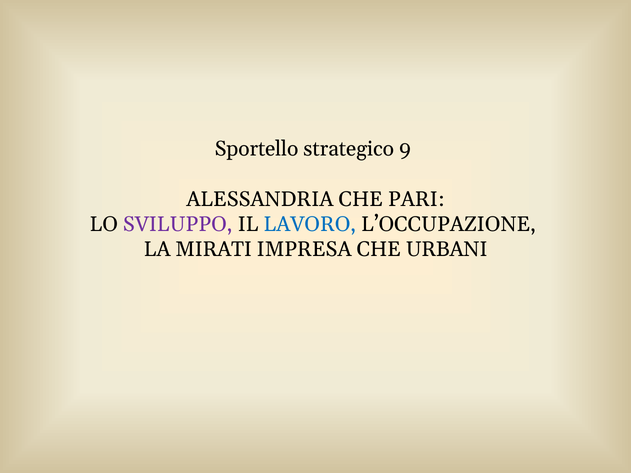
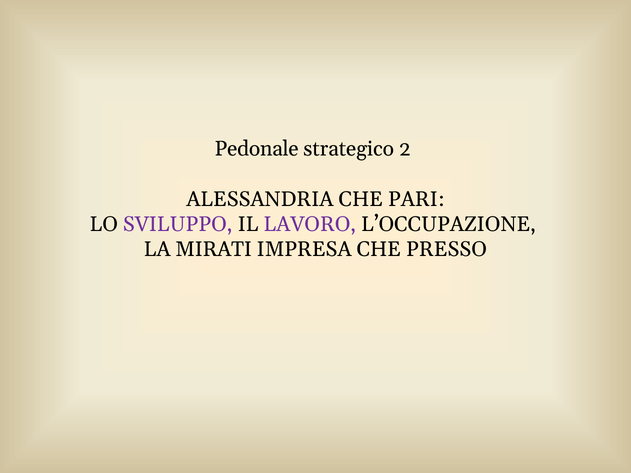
Sportello: Sportello -> Pedonale (257, 149)
9: 9 -> 2 (405, 149)
LAVORO colour: blue -> purple (310, 224)
URBANI: URBANI -> PRESSO (447, 250)
